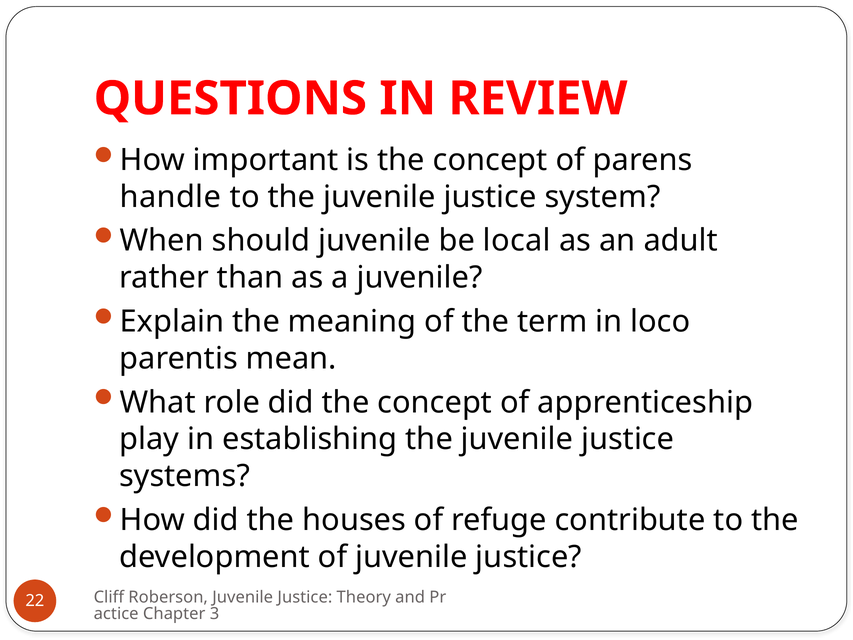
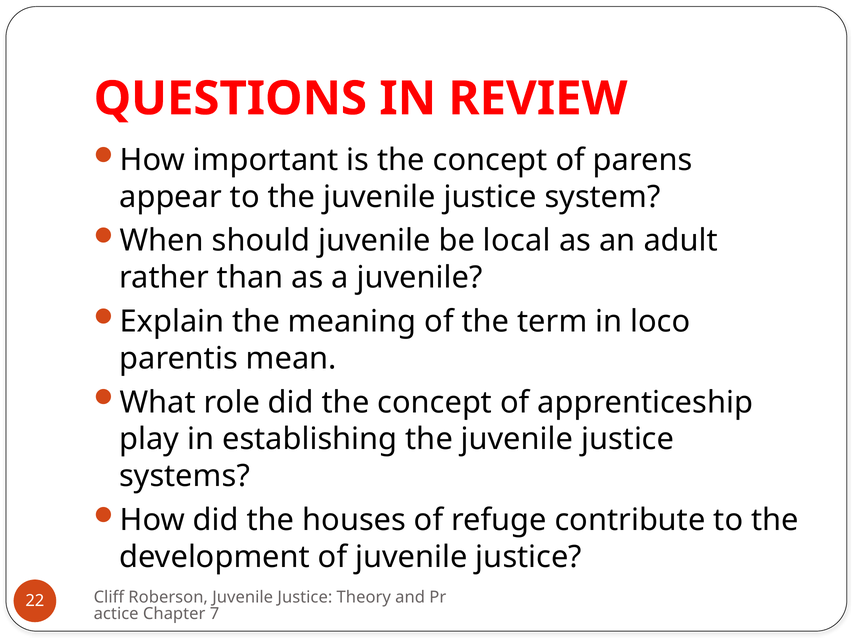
handle: handle -> appear (171, 197)
3: 3 -> 7 (215, 613)
